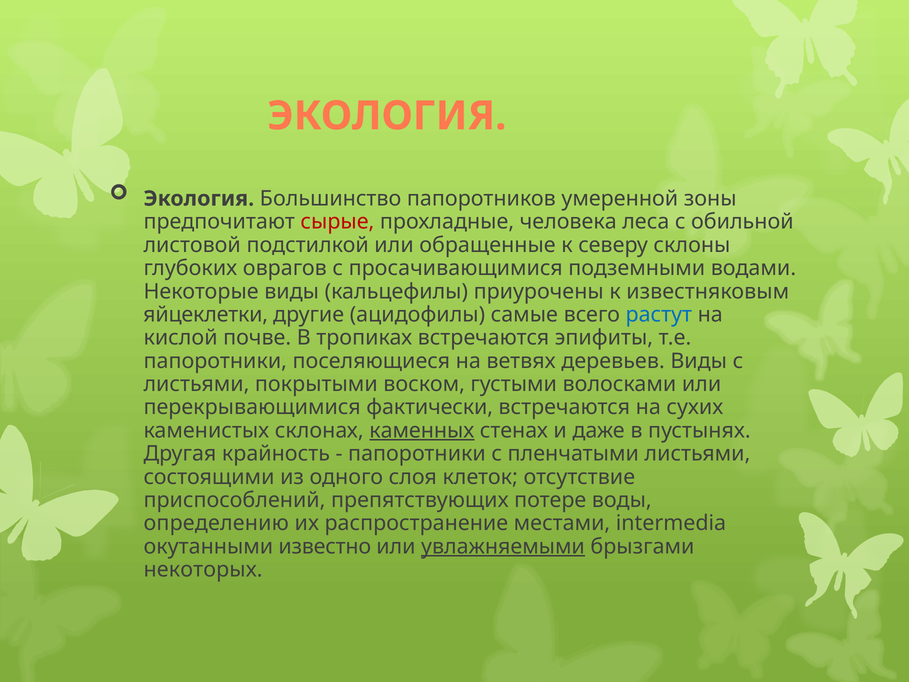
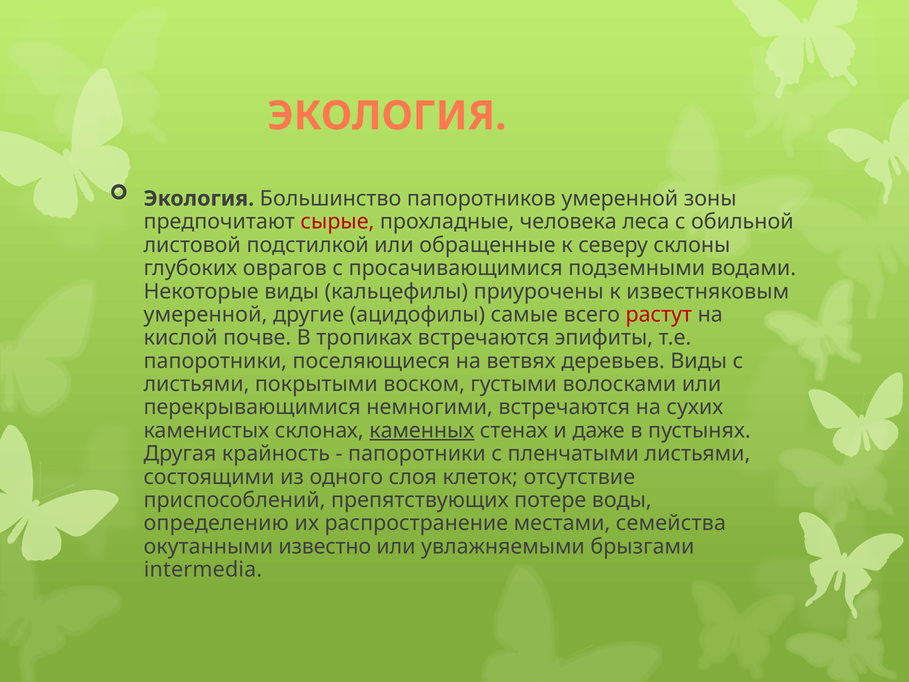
яйцеклетки: яйцеклетки -> умеренной (205, 314)
растут colour: blue -> red (659, 314)
фактически: фактически -> немногими (430, 407)
intermedia: intermedia -> семейства (671, 523)
увлажняемыми underline: present -> none (503, 546)
некоторых: некоторых -> intermedia (203, 570)
